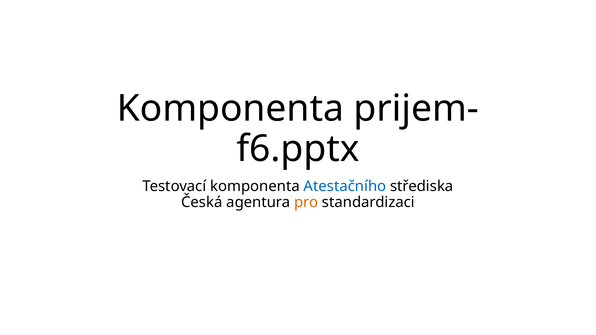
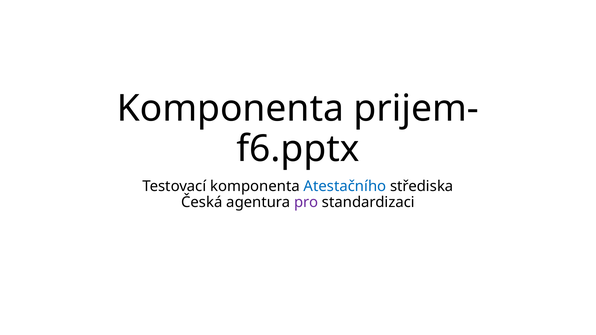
pro colour: orange -> purple (306, 202)
